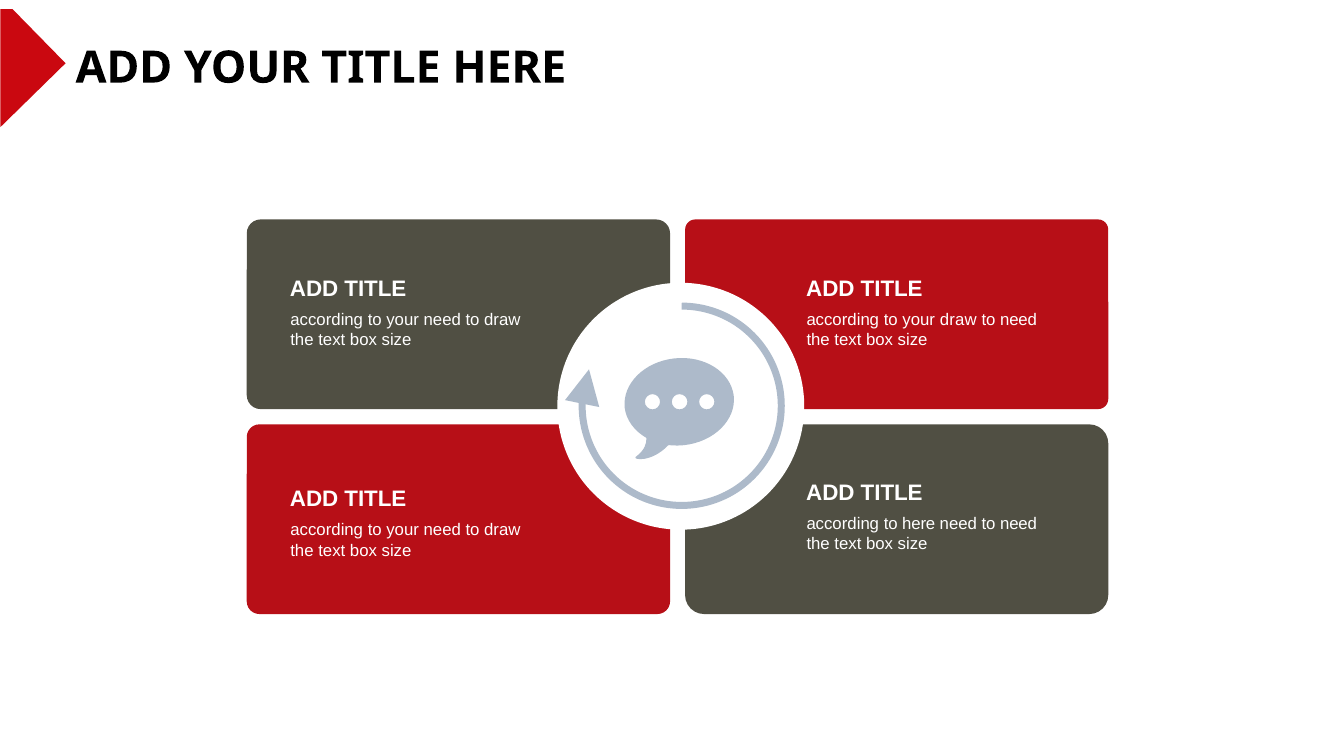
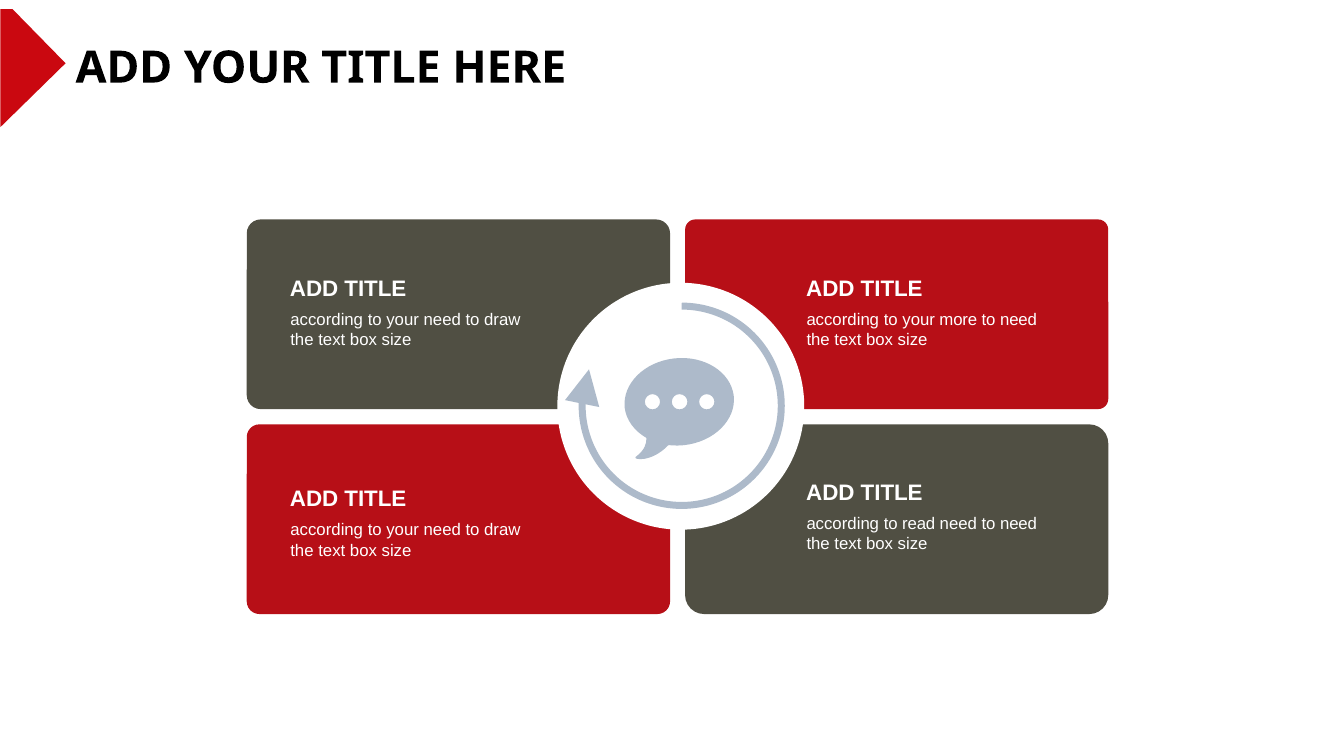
your draw: draw -> more (958, 320)
to here: here -> read (919, 524)
